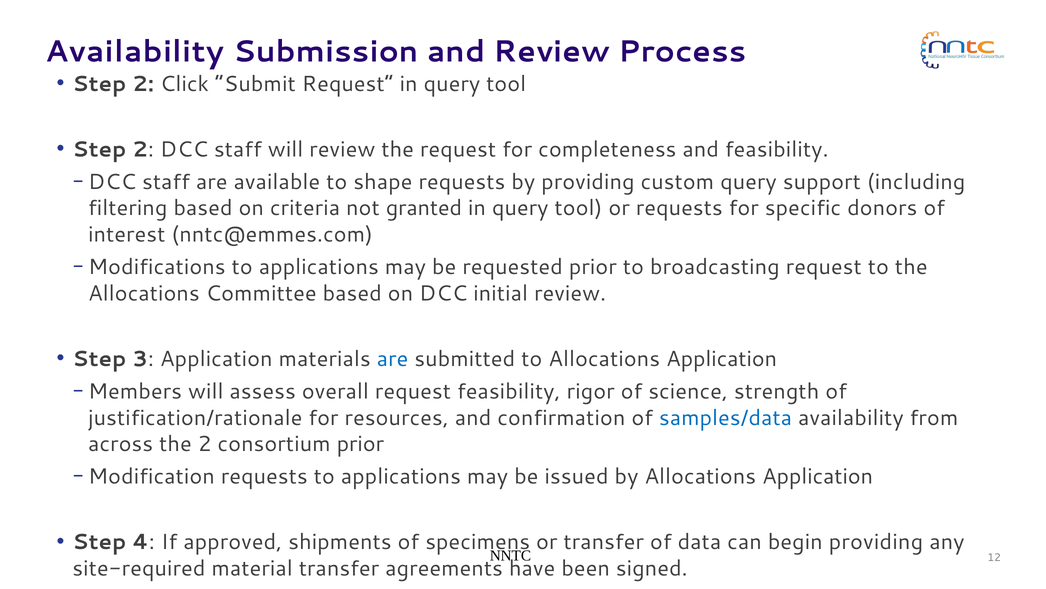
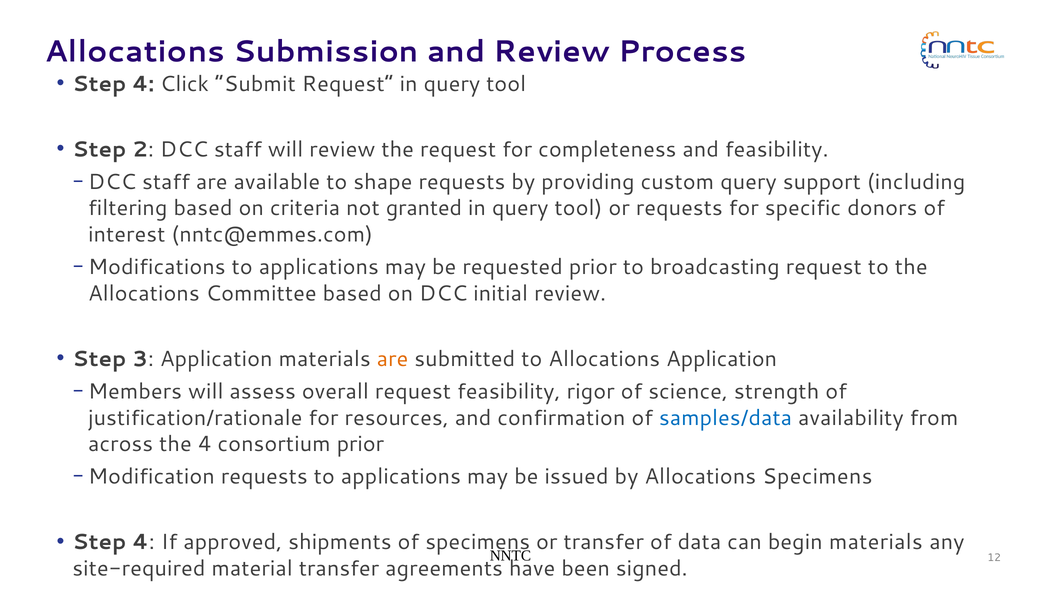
Availability: Availability -> Allocations (135, 52)
2: 2 -> 4 (143, 84)
are colour: blue -> orange (392, 358)
the 2: 2 -> 4 (205, 444)
by Allocations Application: Application -> Specimens (817, 476)
begin providing: providing -> materials (876, 542)
